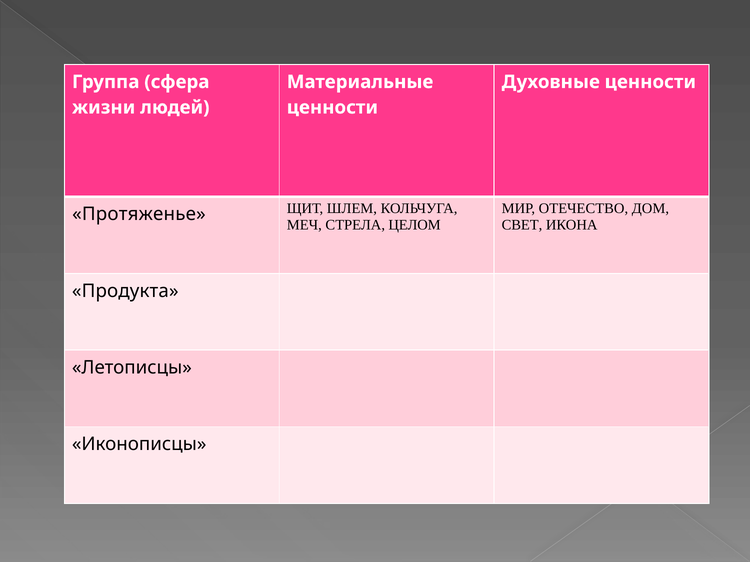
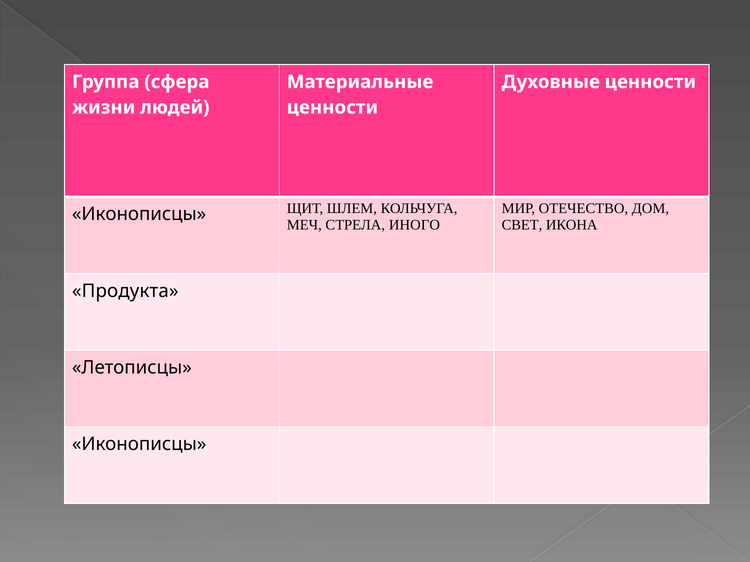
Протяженье: Протяженье -> Иконописцы (139, 214)
ЦЕЛОМ: ЦЕЛОМ -> ИНОГО (414, 225)
